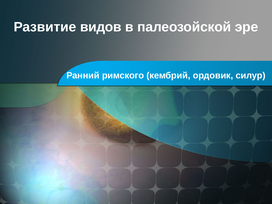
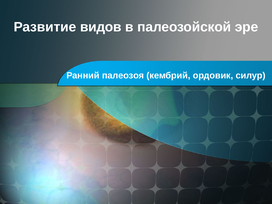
римского: римского -> палеозоя (123, 75)
